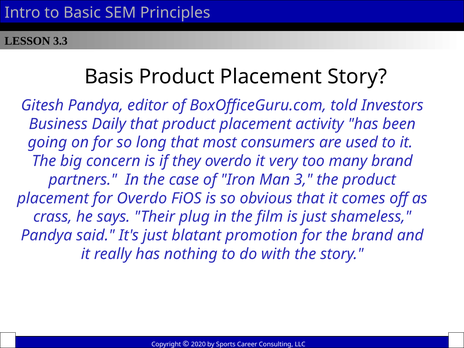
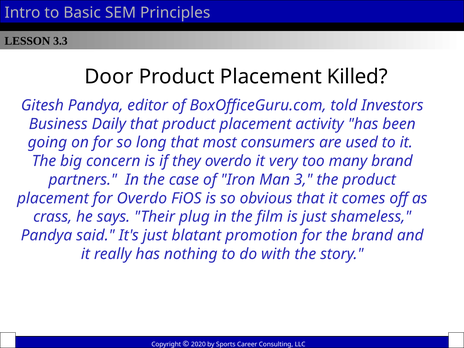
Basis: Basis -> Door (109, 77)
Placement Story: Story -> Killed (357, 77)
